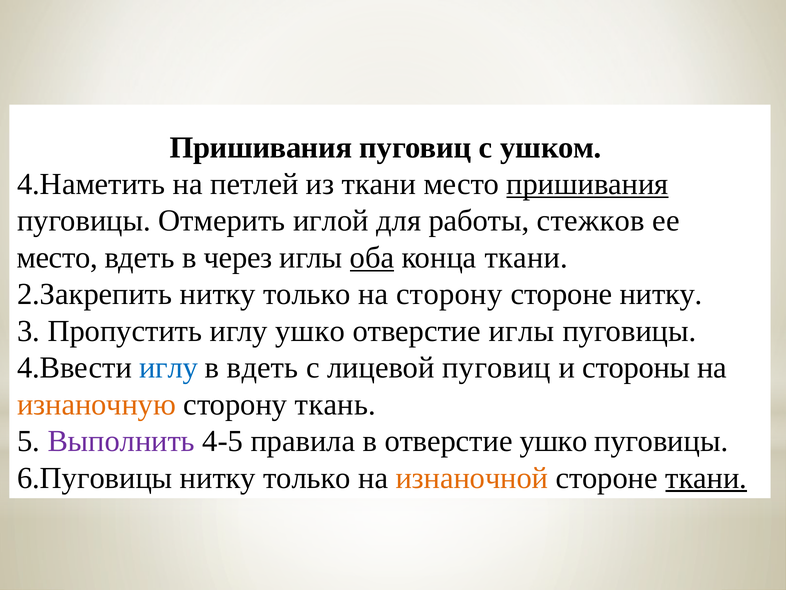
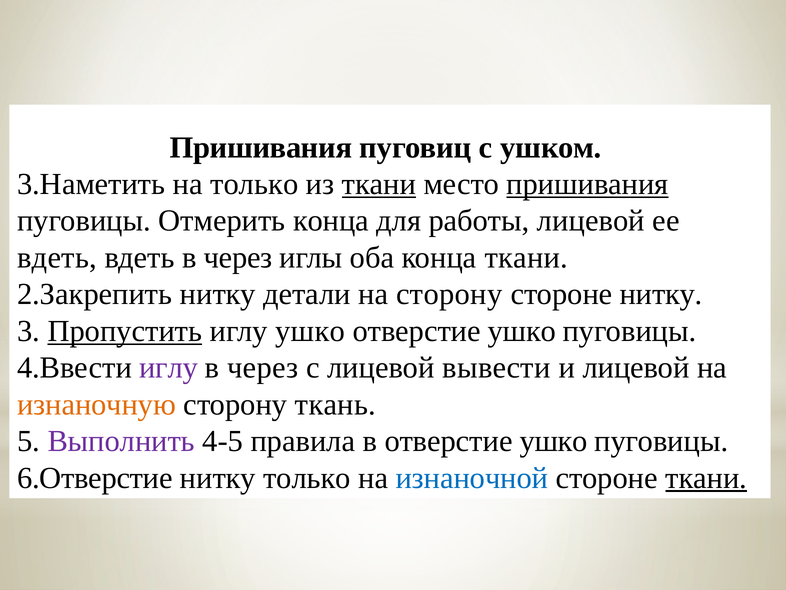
4.Наметить: 4.Наметить -> 3.Наметить (91, 184)
на петлей: петлей -> только (254, 184)
ткани underline: none -> present (379, 184)
Отмерить иглой: иглой -> конца (331, 221)
работы стежков: стежков -> лицевой (591, 221)
место: место -> вдеть (57, 257)
оба underline: present -> none (372, 257)
2.Закрепить нитку только: только -> детали (307, 294)
Пропустить underline: none -> present (125, 331)
иглы: иглы -> ушко (522, 331)
иглу colour: blue -> purple (169, 367)
вдеть: вдеть -> через (263, 367)
лицевой пуговиц: пуговиц -> вывести (497, 367)
и стороны: стороны -> лицевой (636, 367)
6.Пуговицы: 6.Пуговицы -> 6.Отверстие (95, 478)
изнаночной colour: orange -> blue (472, 478)
